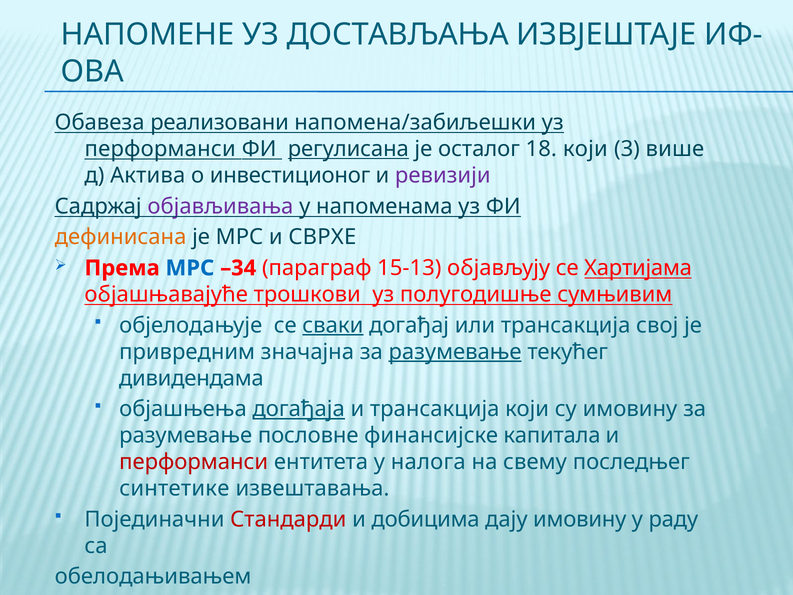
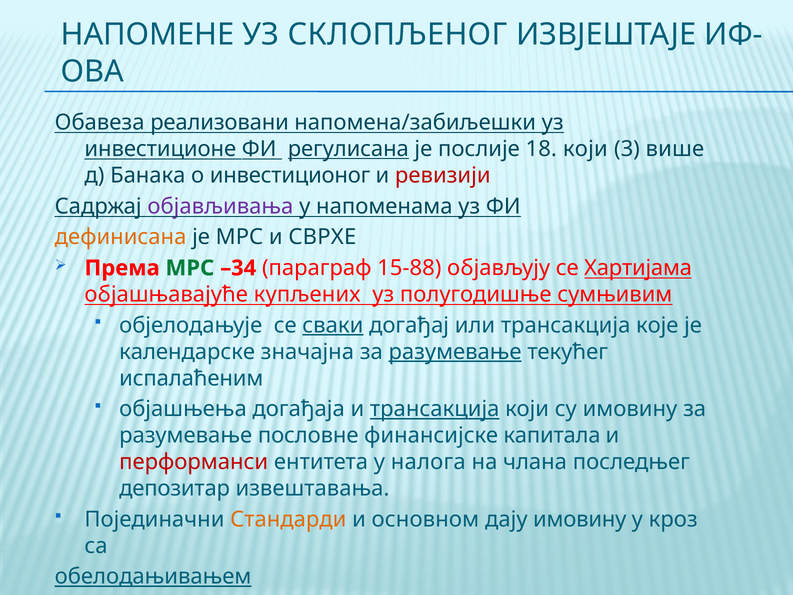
ДОСТАВЉАЊА: ДОСТАВЉАЊА -> СКЛОПЉЕНОГ (397, 34)
перформанси: перформанси -> инвестиционе (160, 149)
осталог: осталог -> послије (479, 149)
Актива: Актива -> Банака (148, 175)
ревизији colour: purple -> red (443, 175)
МРС colour: blue -> green (190, 268)
15-13: 15-13 -> 15-88 (409, 268)
трошкови: трошкови -> купљених (307, 294)
свој: свој -> које (657, 325)
привредним: привредним -> календарске (187, 352)
дивидендама: дивидендама -> испалаћеним (191, 378)
догађаја underline: present -> none (299, 409)
трансакција underline: none -> present (435, 409)
свему: свему -> члана (535, 462)
синтетике: синтетике -> депозитар (175, 488)
Стандарди colour: red -> orange (288, 519)
добицима: добицима -> основном (425, 519)
раду: раду -> кроз (673, 519)
обелодањивањем underline: none -> present (153, 576)
